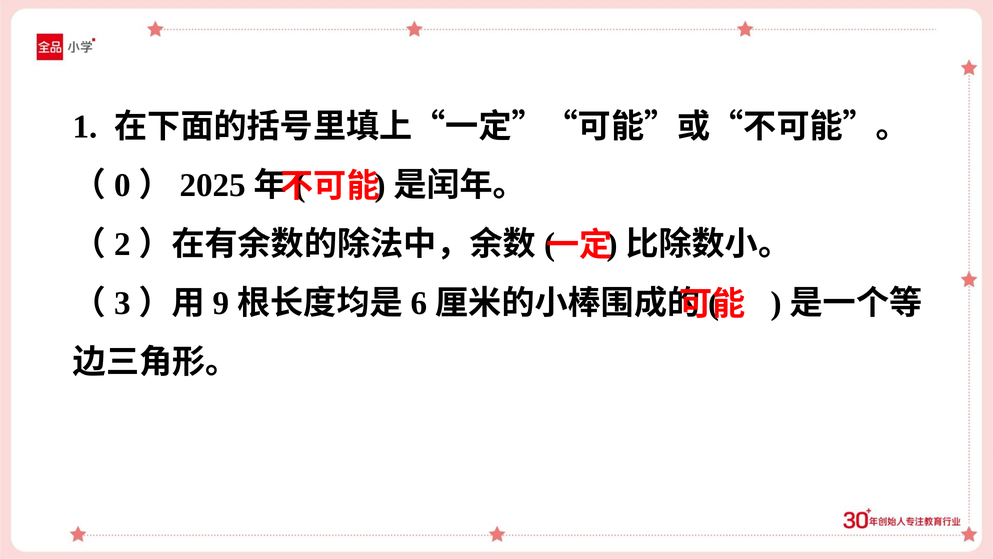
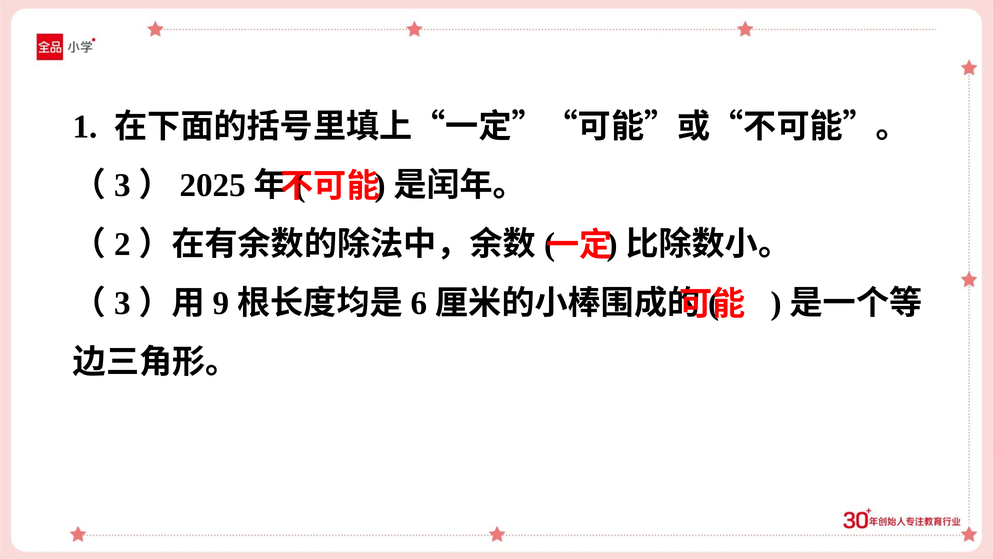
0: 0 -> 3 (122, 185)
